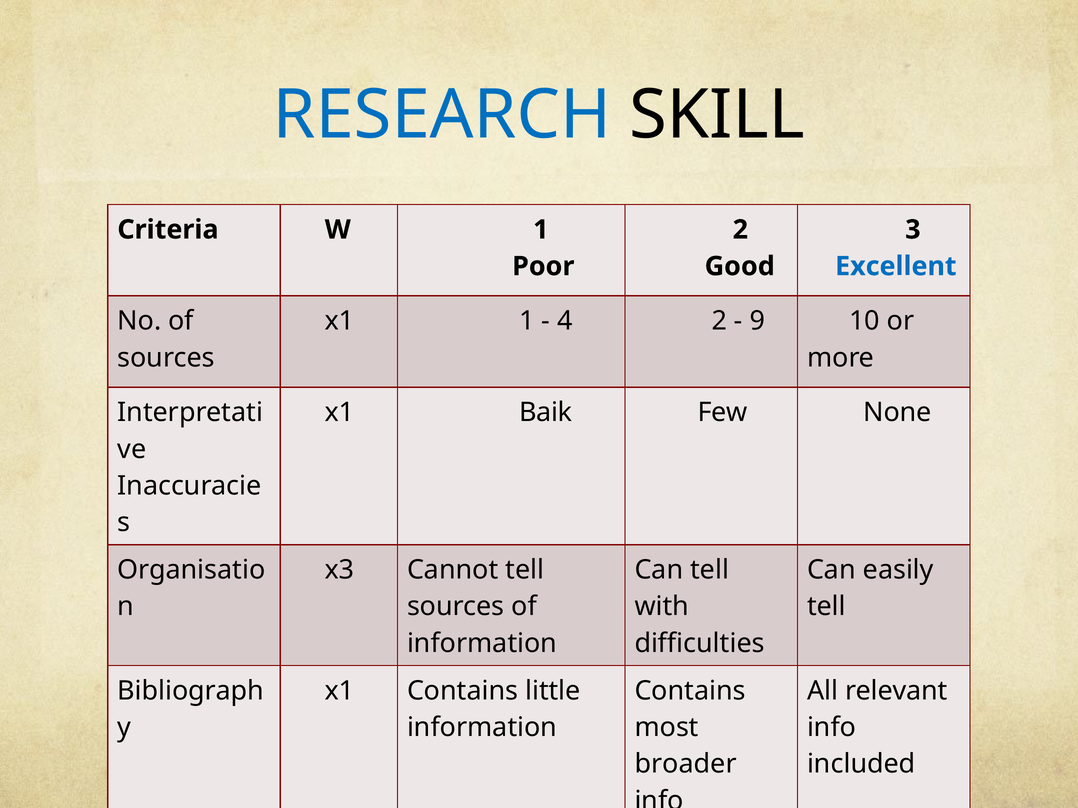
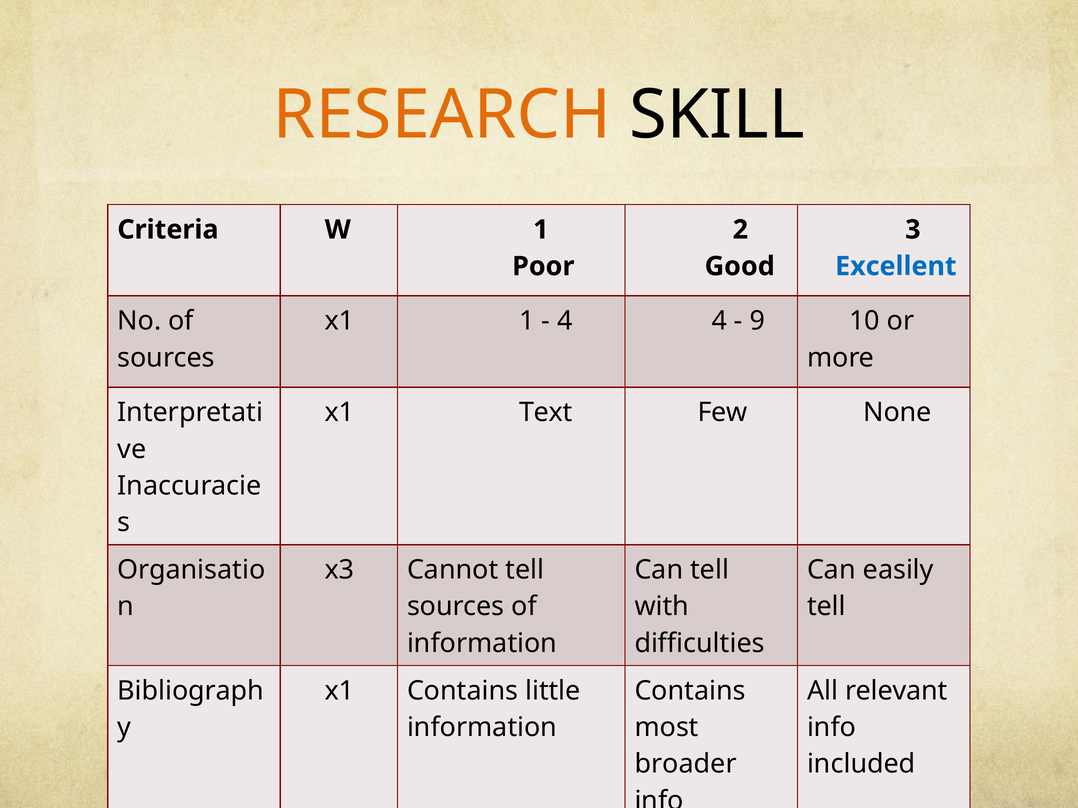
RESEARCH colour: blue -> orange (442, 115)
4 2: 2 -> 4 (719, 321)
Baik: Baik -> Text (546, 413)
